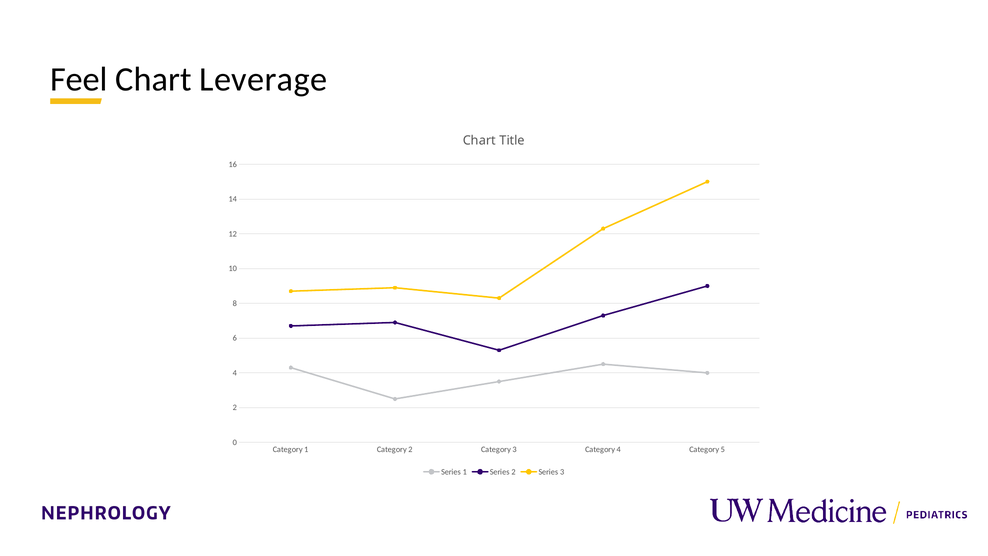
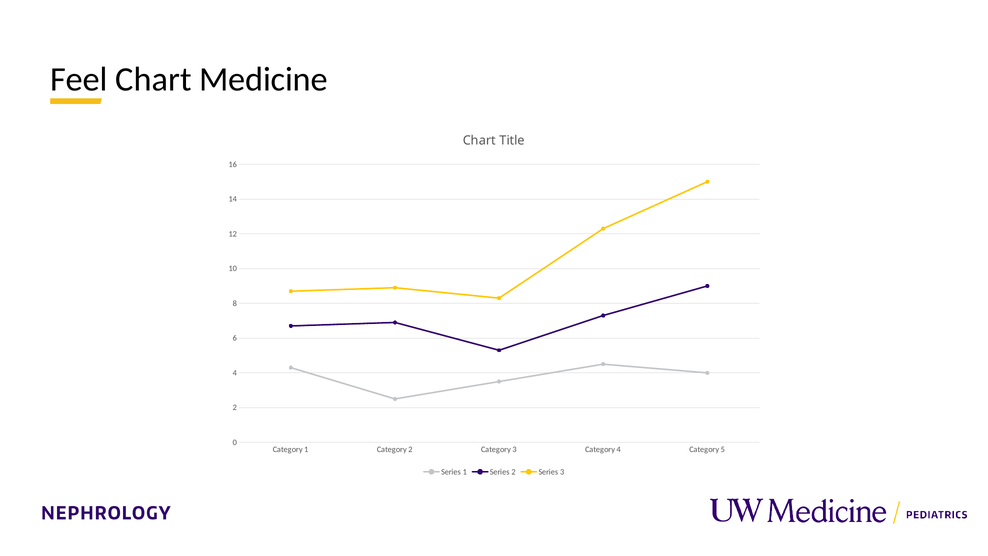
Leverage: Leverage -> Medicine (264, 80)
